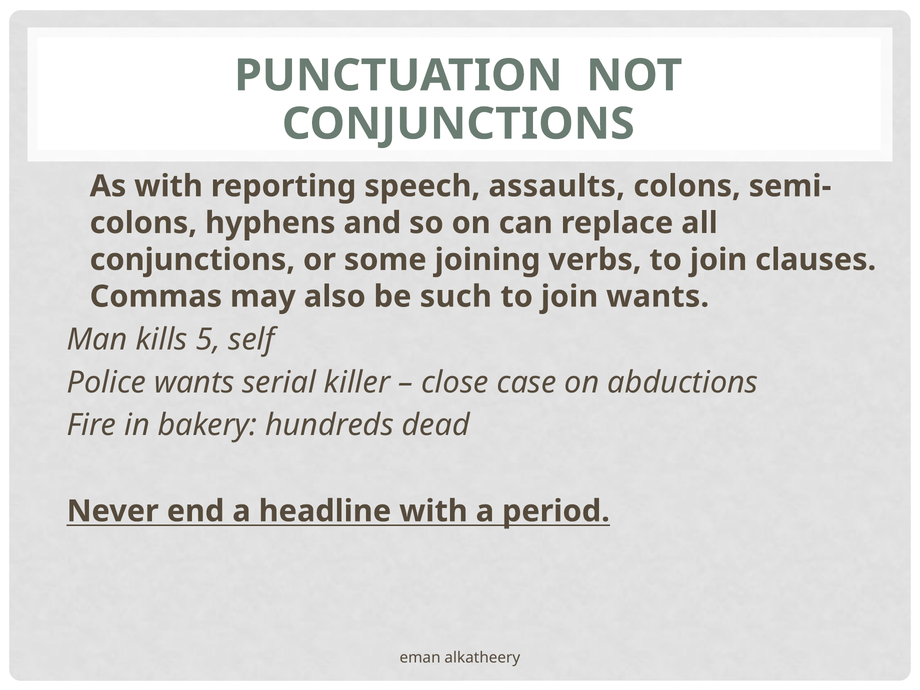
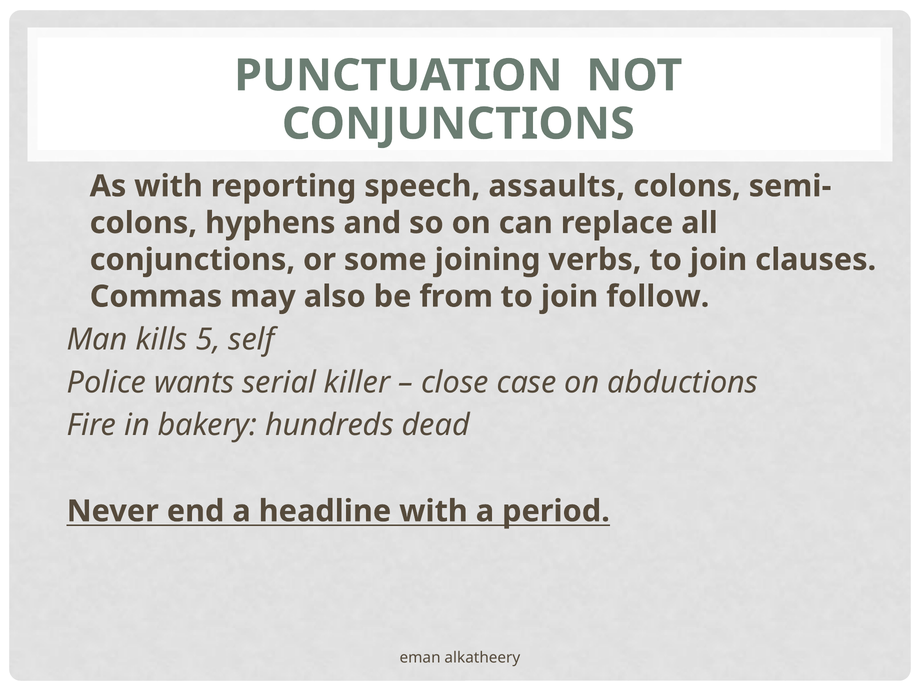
such: such -> from (456, 297)
join wants: wants -> follow (658, 297)
